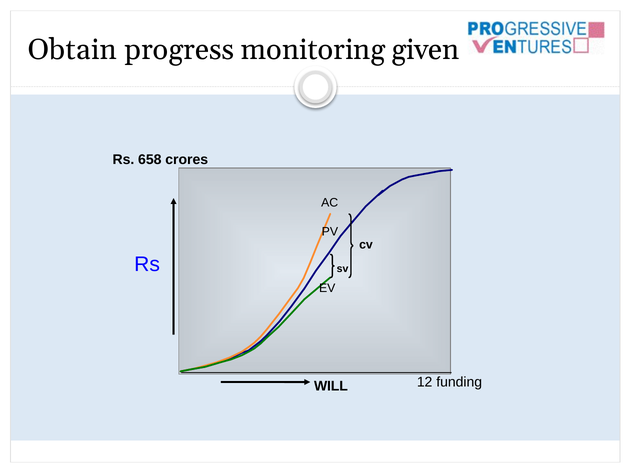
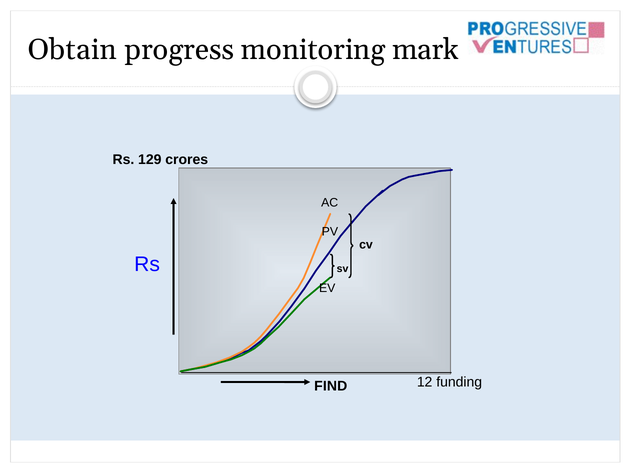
given: given -> mark (426, 50)
658: 658 -> 129 (150, 160)
WILL: WILL -> FIND (331, 386)
